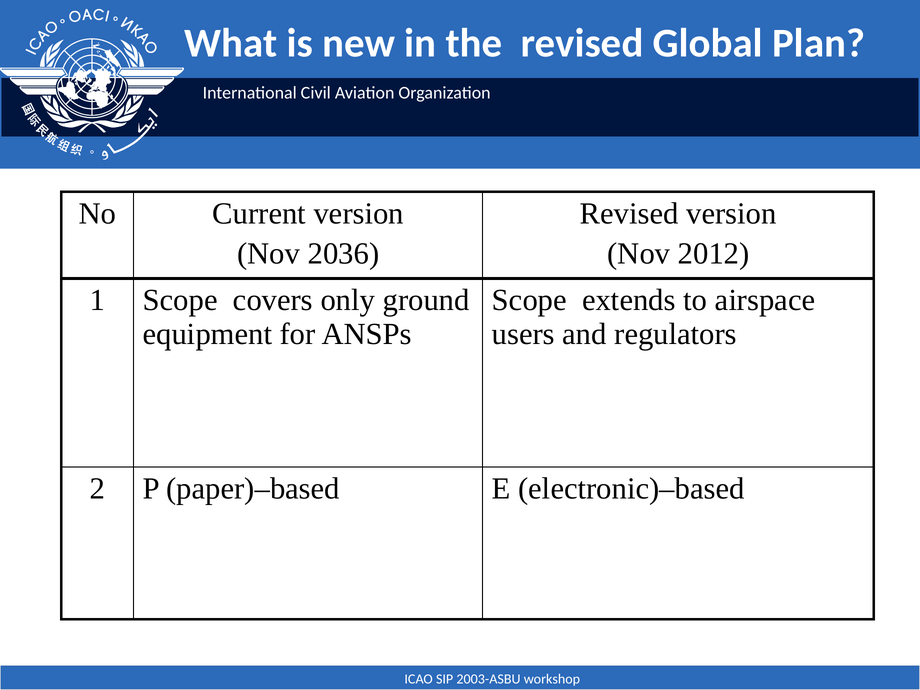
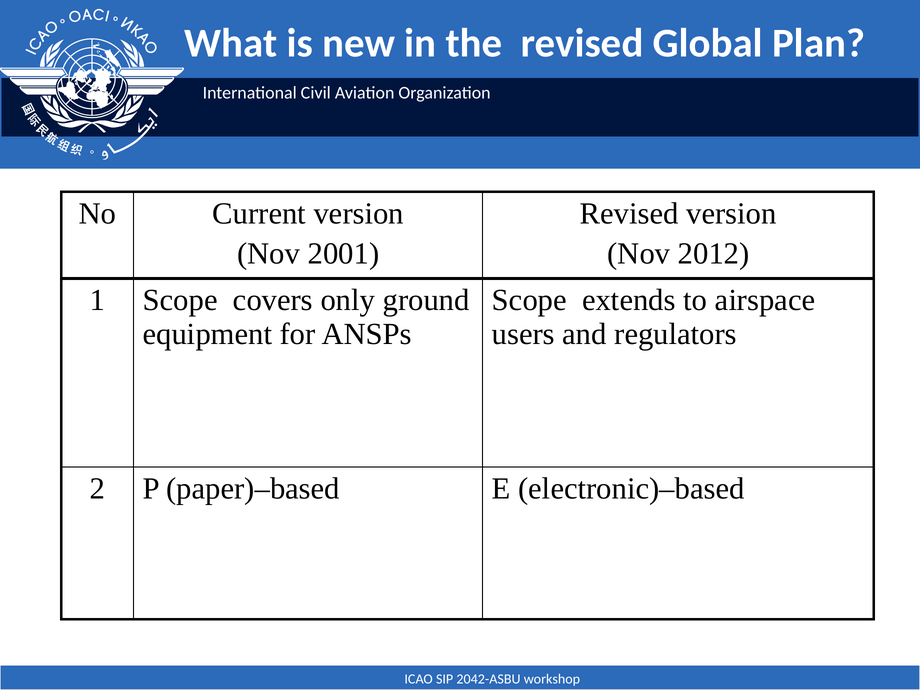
2036: 2036 -> 2001 (344, 253)
2003-ASBU: 2003-ASBU -> 2042-ASBU (489, 679)
